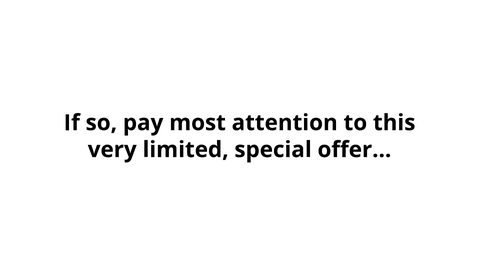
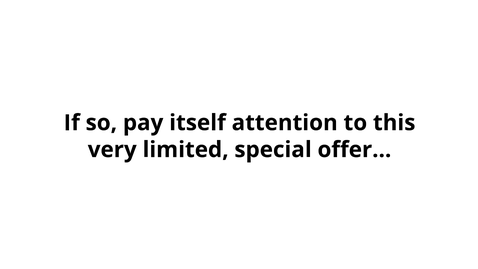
most: most -> itself (197, 123)
